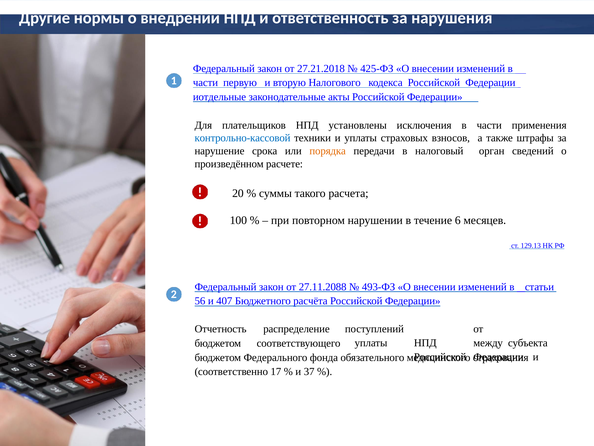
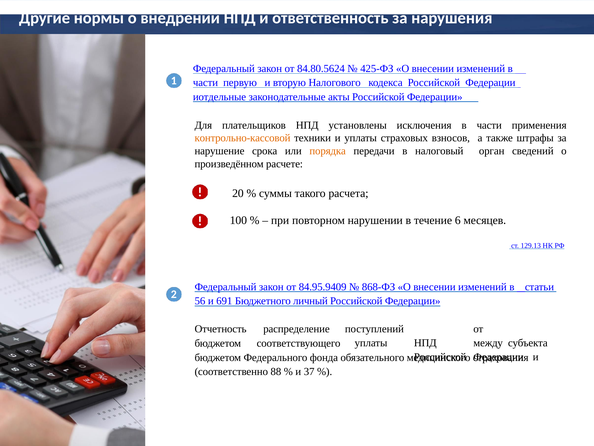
27.21.2018: 27.21.2018 -> 84.80.5624 (321, 69)
контрольно-кассовой colour: blue -> orange (243, 138)
27.11.2088: 27.11.2088 -> 84.95.9409 (323, 287)
493-ФЗ: 493-ФЗ -> 868-ФЗ (379, 287)
407: 407 -> 691 (224, 301)
расчёта: расчёта -> личный (310, 301)
17: 17 -> 88 (276, 371)
